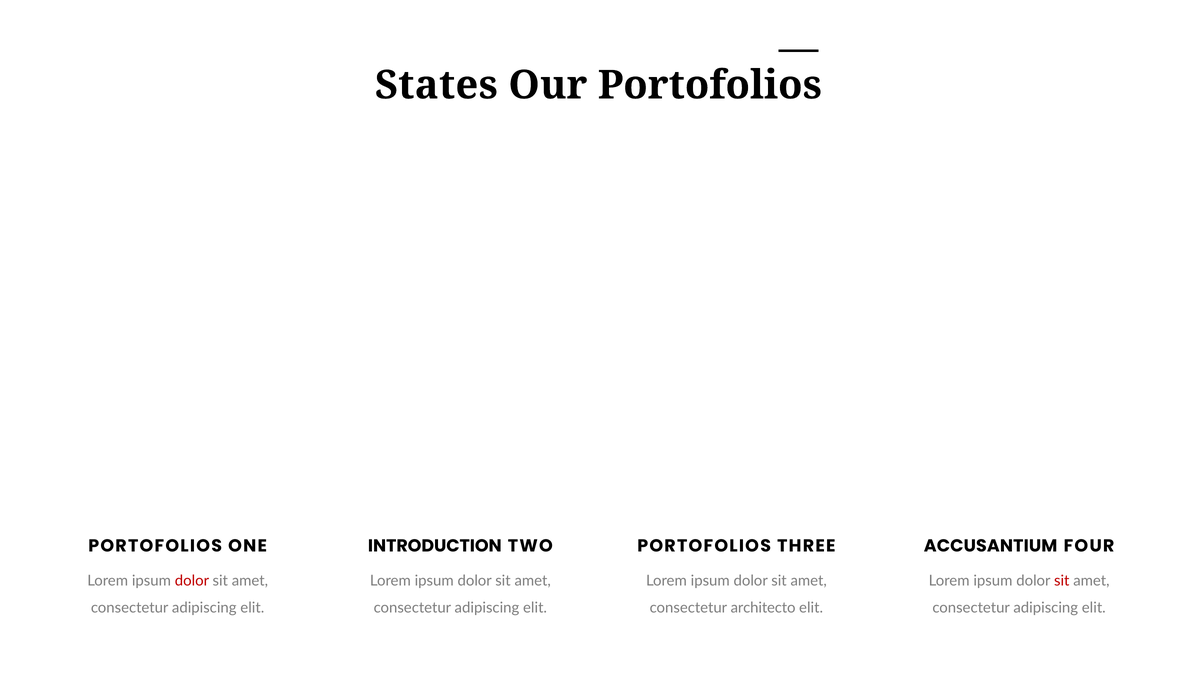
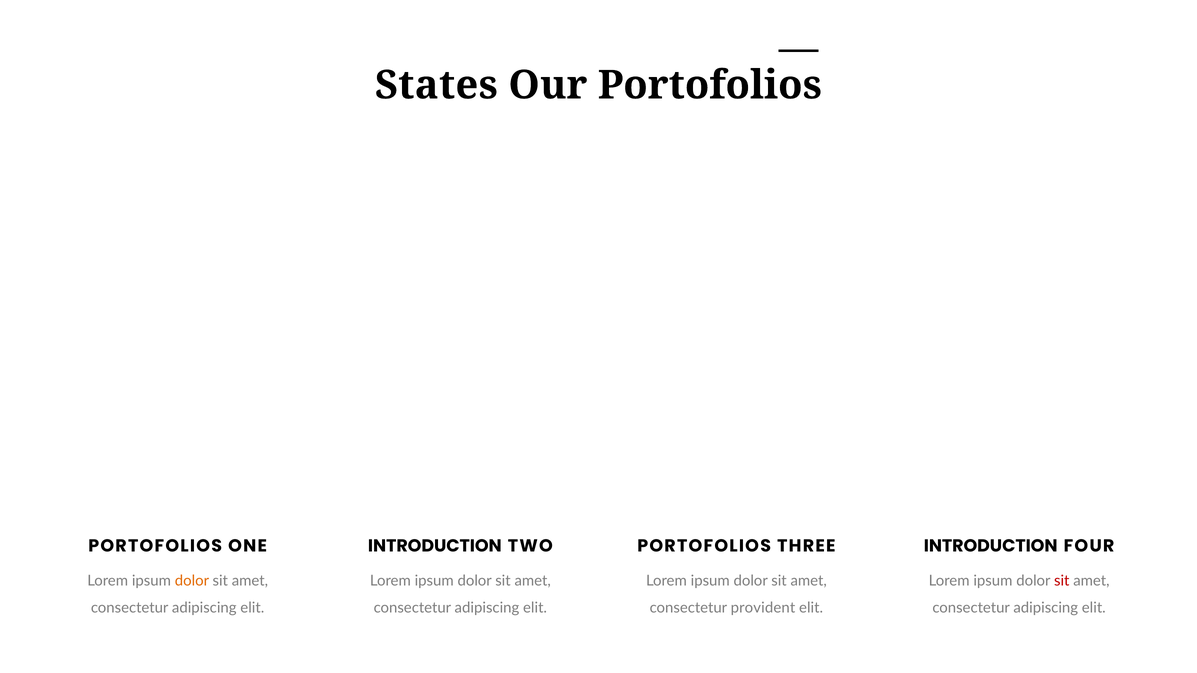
ACCUSANTIUM: ACCUSANTIUM -> INTRODUCTION (991, 546)
dolor colour: red -> orange (192, 581)
architecto: architecto -> provident (763, 608)
